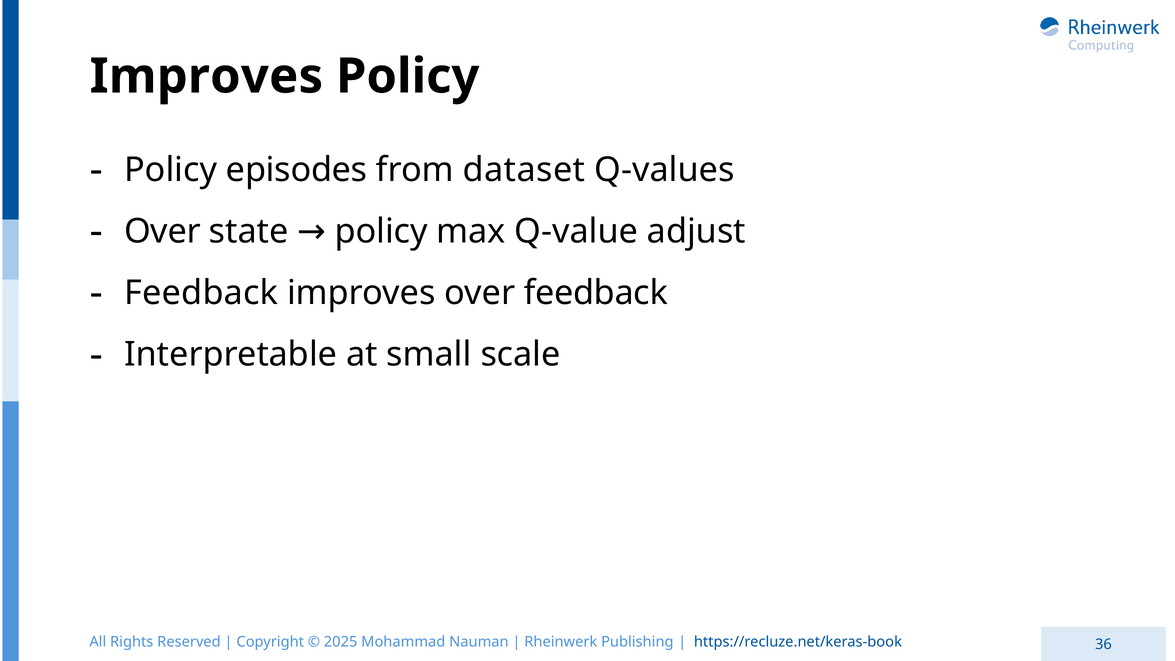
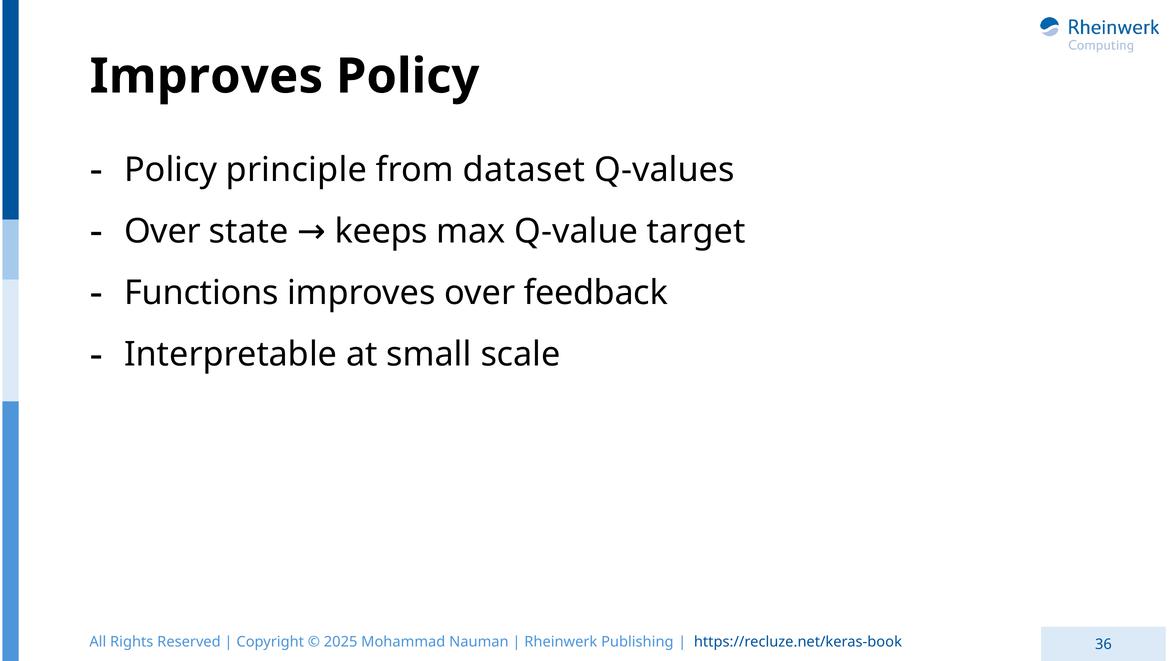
episodes: episodes -> principle (296, 170)
state policy: policy -> keeps (381, 231)
adjust: adjust -> target (696, 231)
Feedback: Feedback -> Functions (201, 293)
